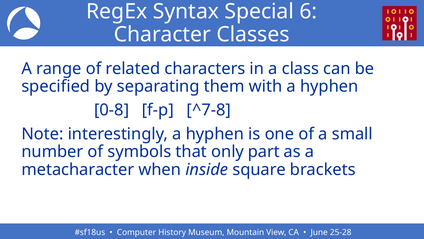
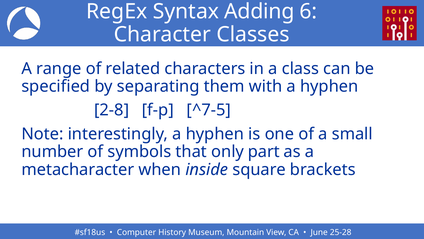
Special: Special -> Adding (259, 12)
0-8: 0-8 -> 2-8 (112, 110)
^7-8: ^7-8 -> ^7-5 (209, 110)
